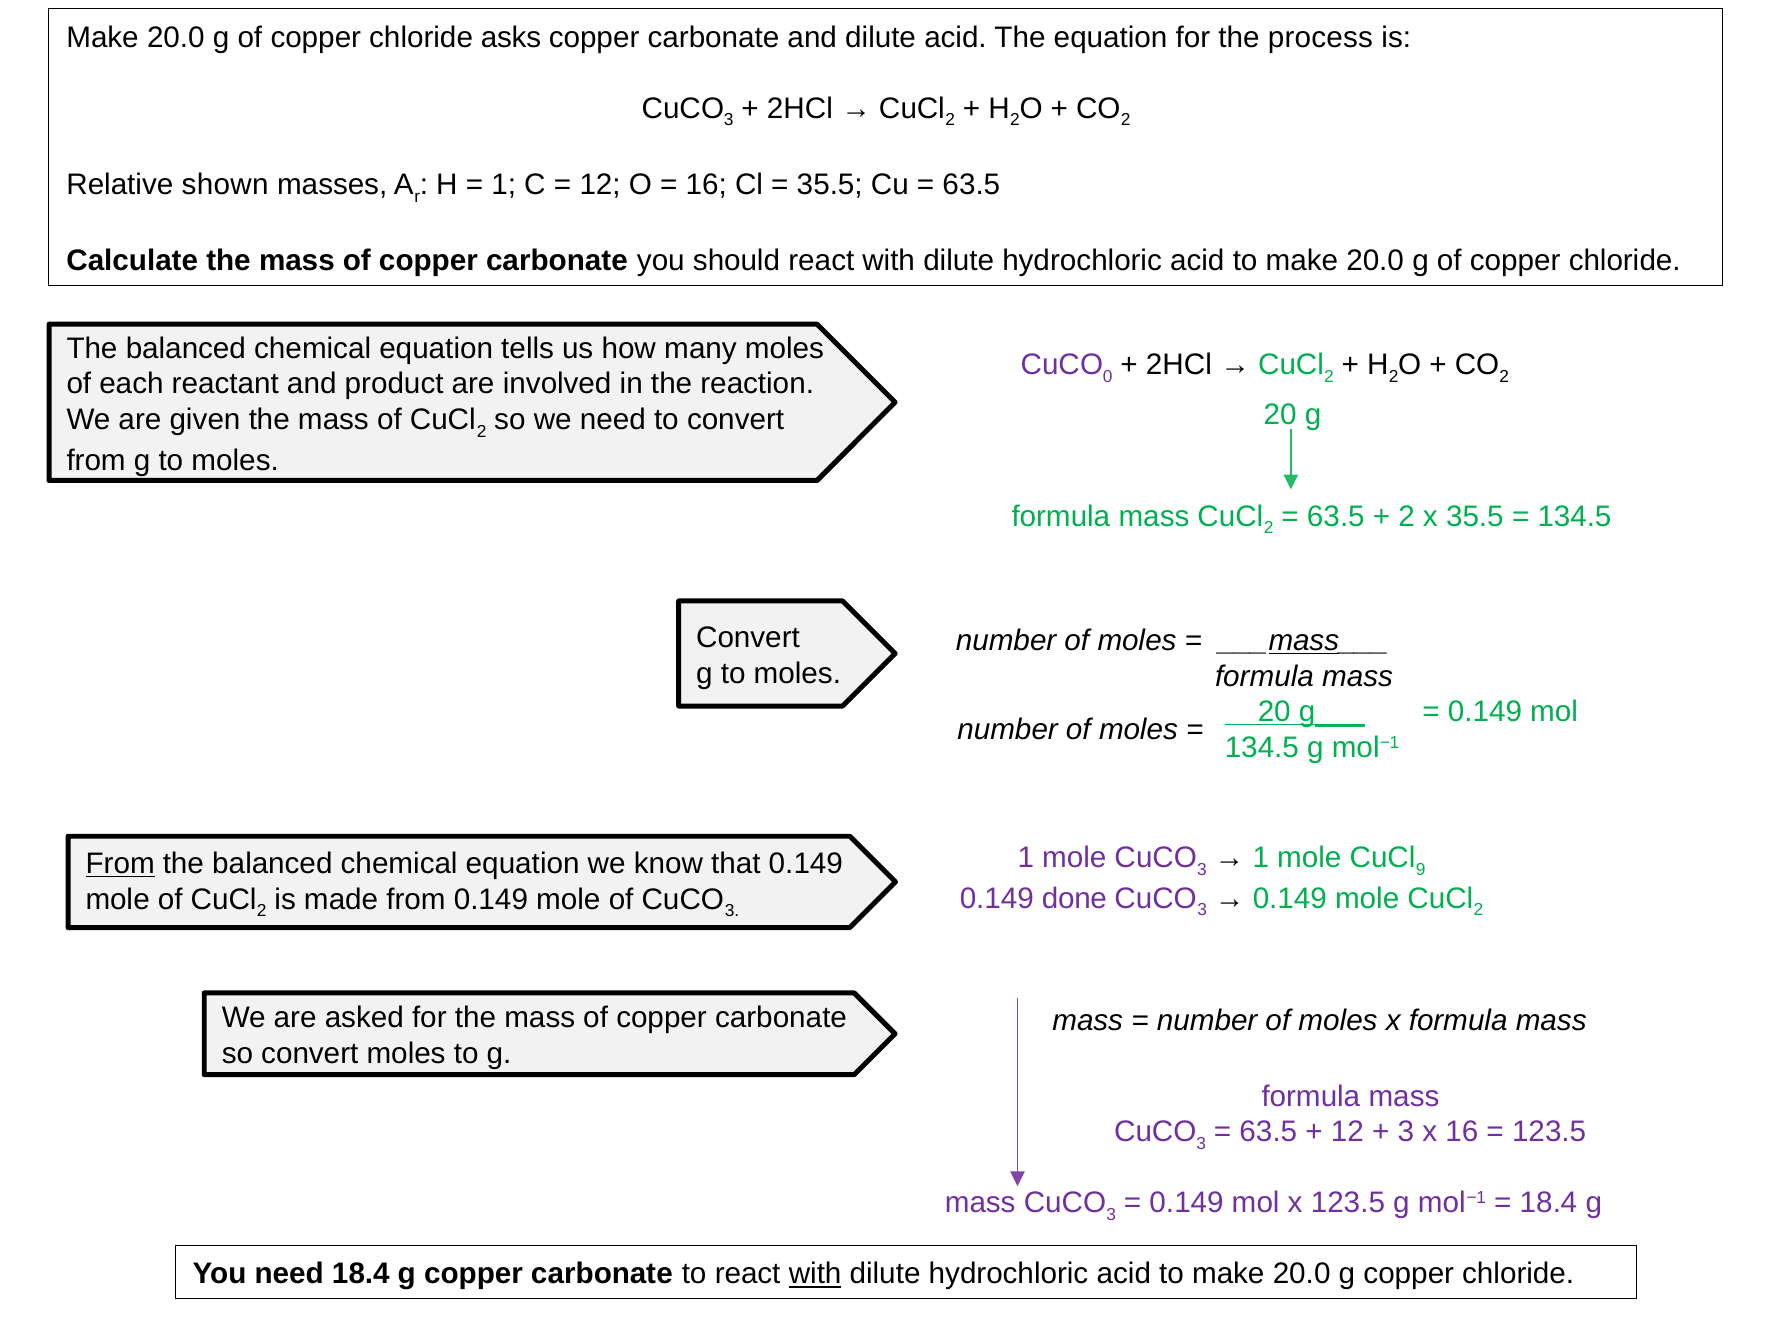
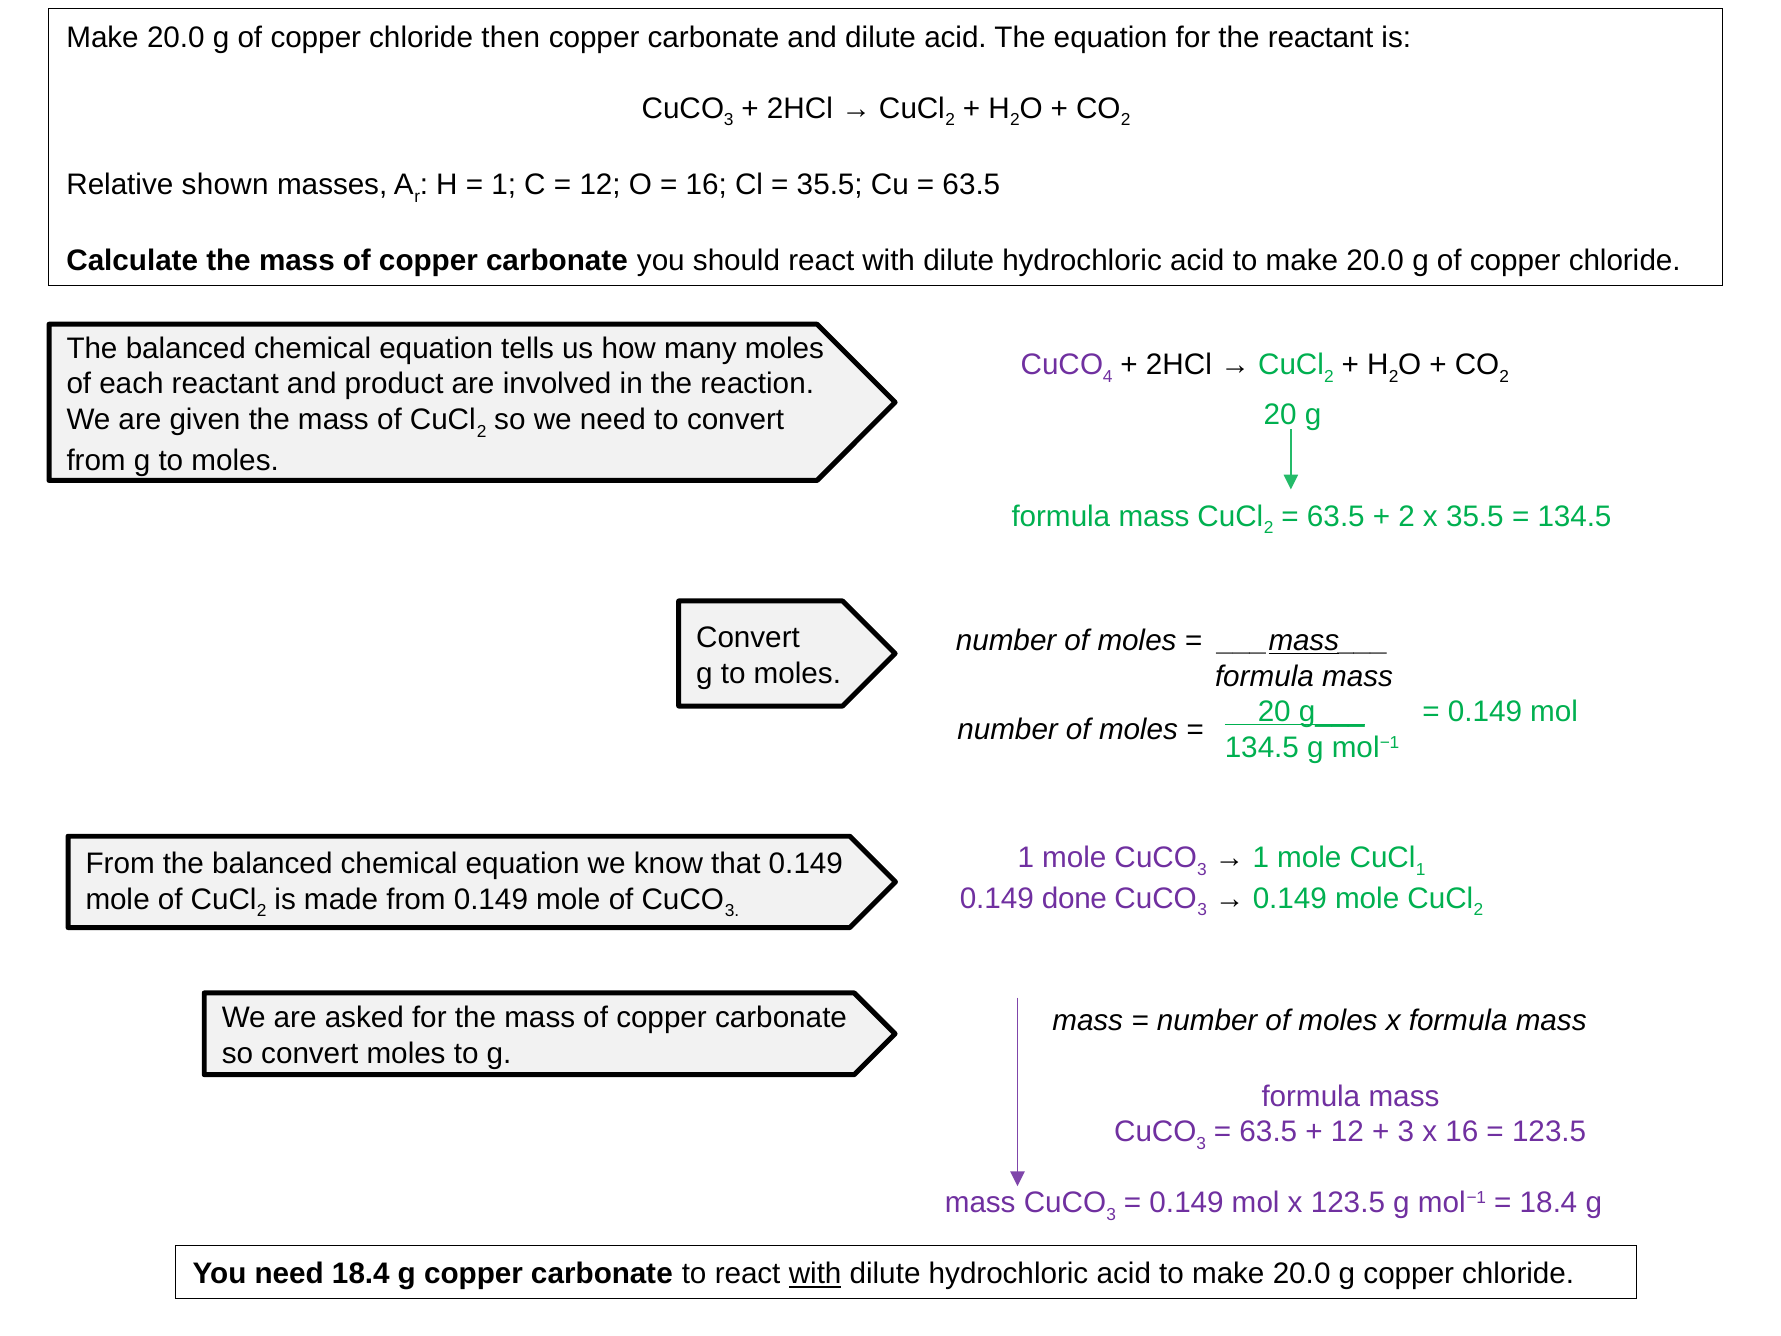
asks: asks -> then (511, 37)
the process: process -> reactant (1321, 37)
0: 0 -> 4 (1108, 376)
9: 9 -> 1 (1421, 869)
From underline: present -> none (120, 864)
